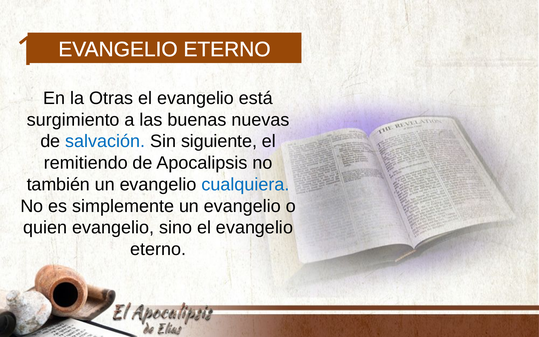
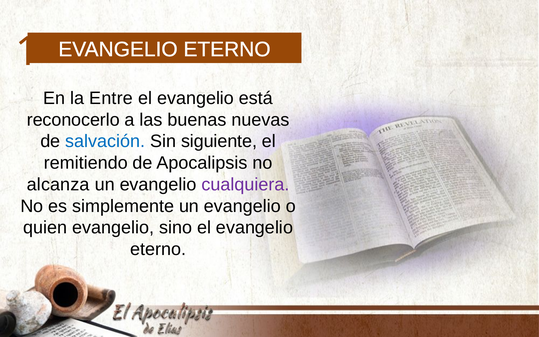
Otras: Otras -> Entre (111, 98)
surgimiento: surgimiento -> reconocerlo (73, 120)
también: también -> alcanza (58, 184)
cualquiera colour: blue -> purple (245, 184)
